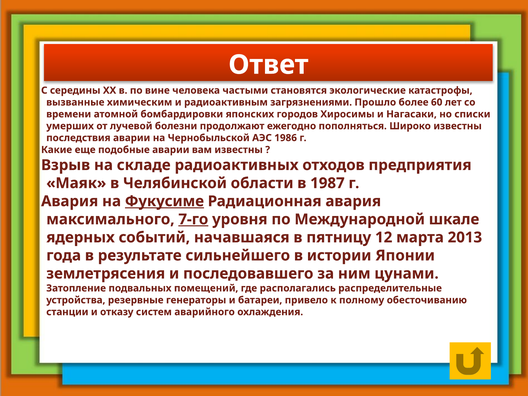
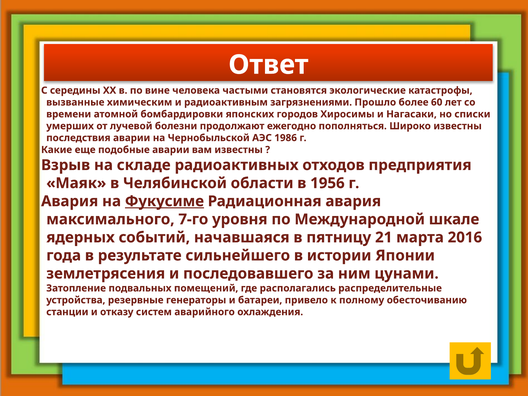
1987: 1987 -> 1956 (327, 183)
7-го underline: present -> none (193, 219)
12: 12 -> 21 (384, 237)
2013: 2013 -> 2016 (465, 237)
